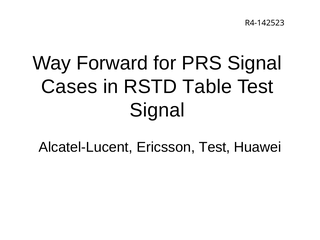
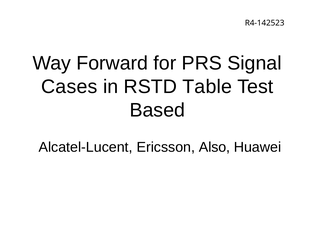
Signal: Signal -> Based (157, 110)
Ericsson Test: Test -> Also (214, 147)
